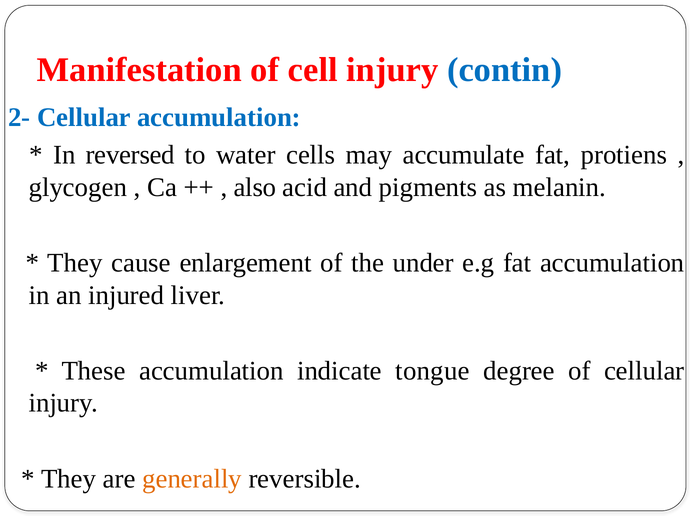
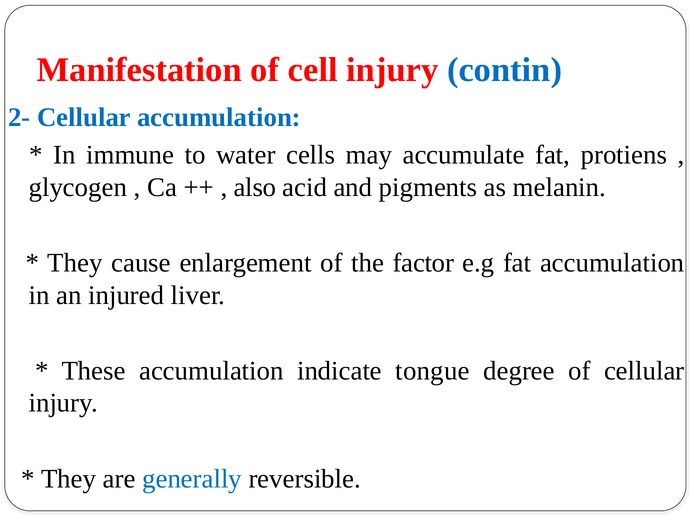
reversed: reversed -> immune (130, 155)
under: under -> factor (423, 263)
generally colour: orange -> blue (192, 479)
